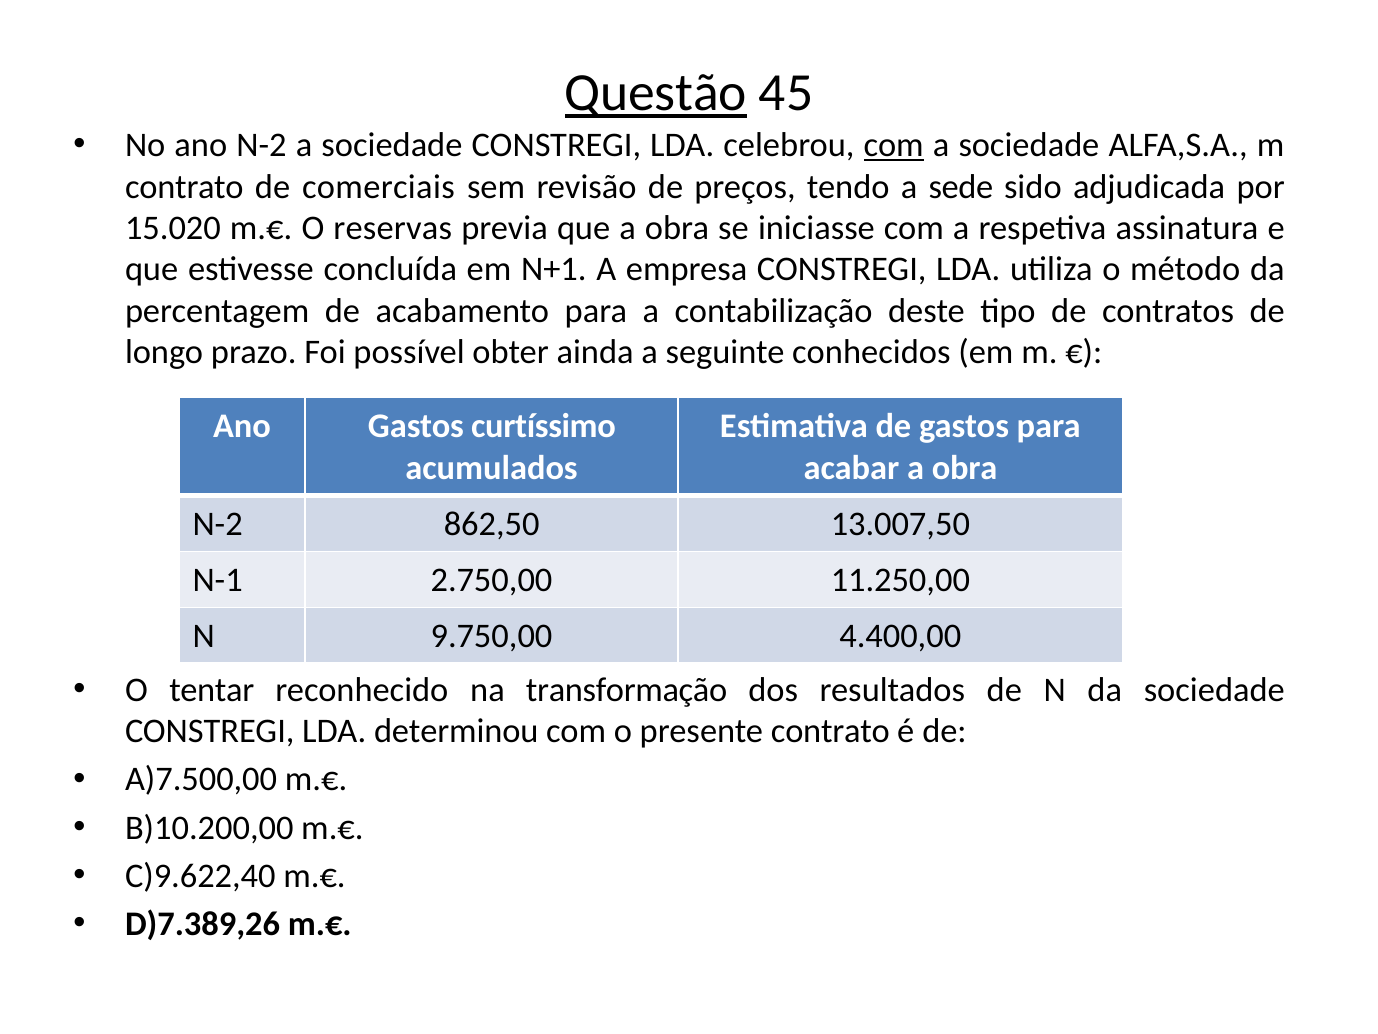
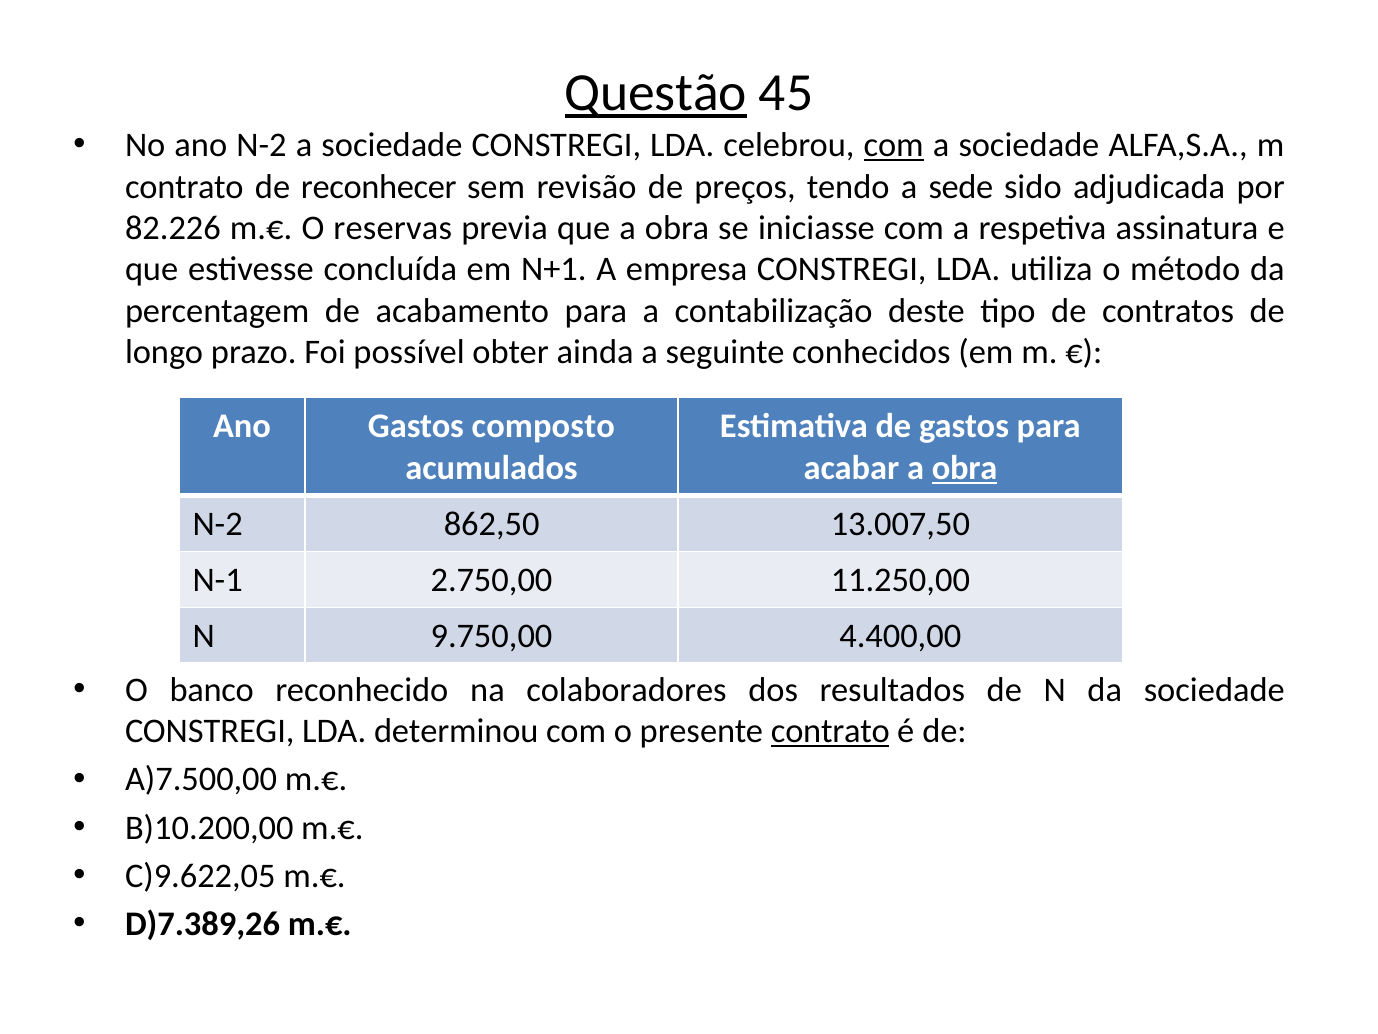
comerciais: comerciais -> reconhecer (379, 187)
15.020: 15.020 -> 82.226 (173, 228)
curtíssimo: curtíssimo -> composto (543, 426)
obra underline: none -> present (965, 468)
tentar: tentar -> banco (212, 690)
transformação: transformação -> colaboradores (626, 690)
contrato underline: none -> present (830, 731)
C)9.622,40: C)9.622,40 -> C)9.622,05 (200, 876)
